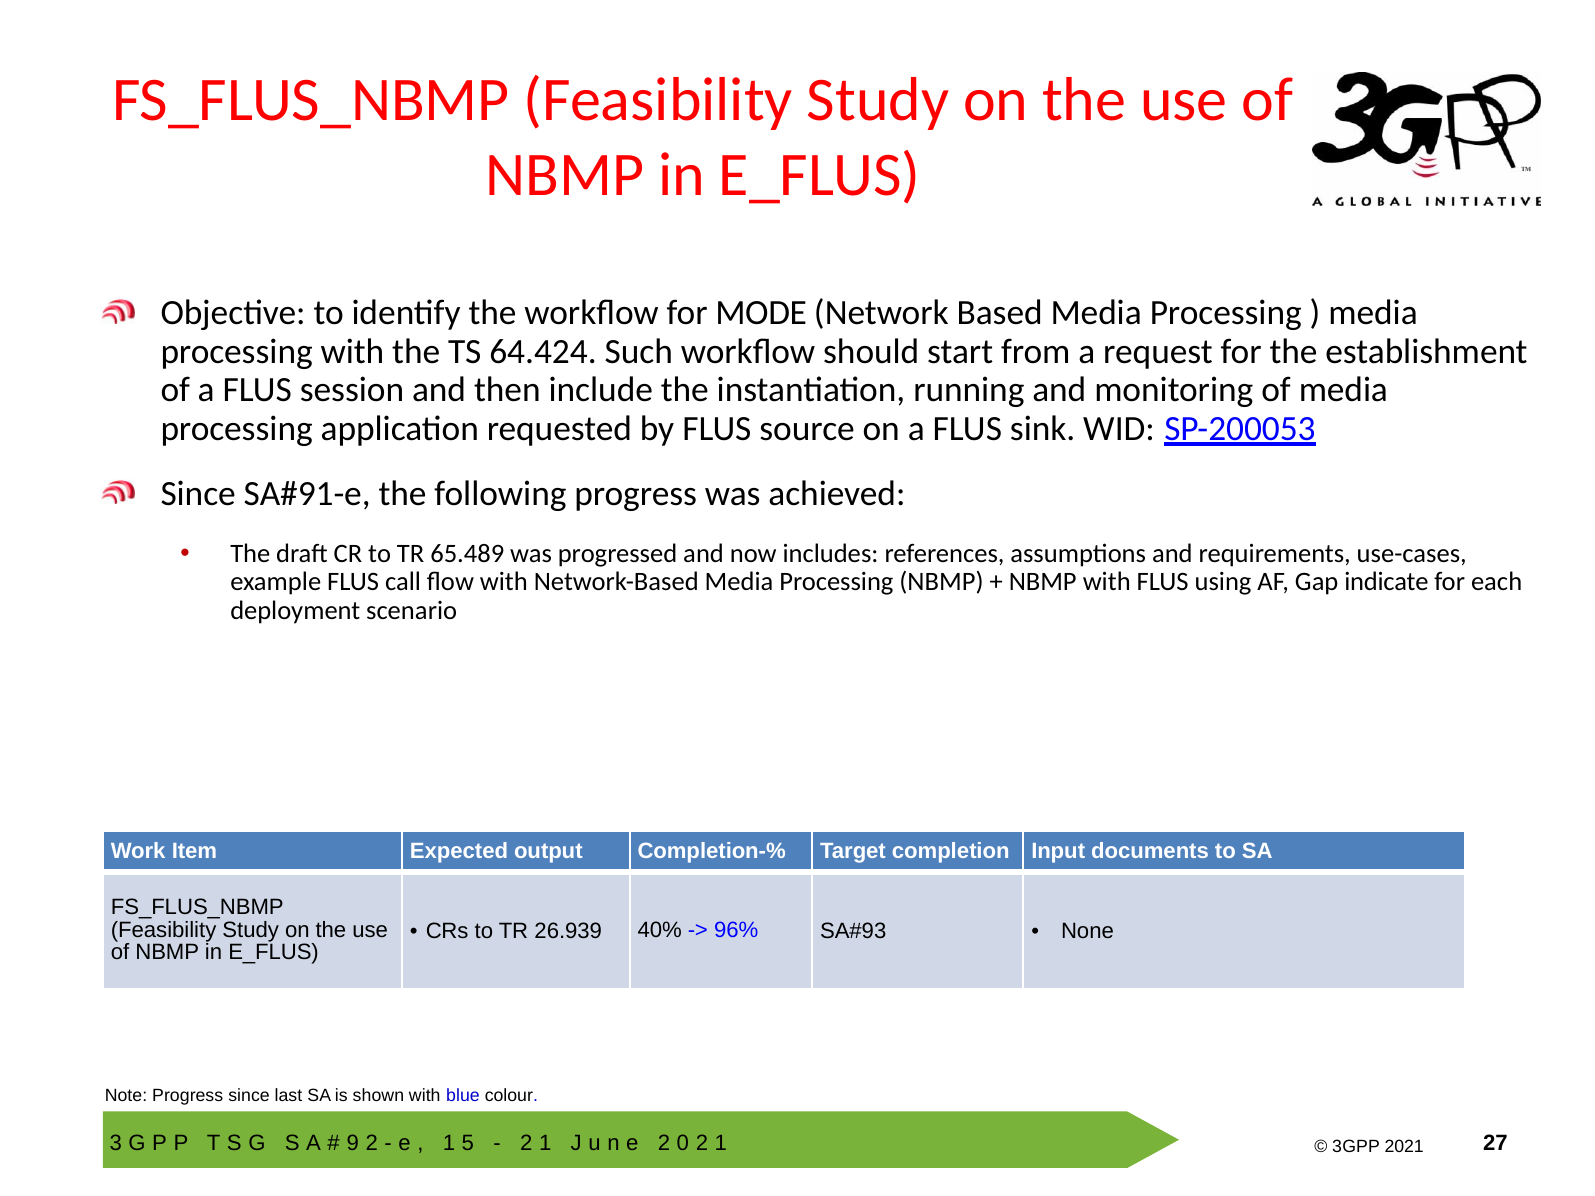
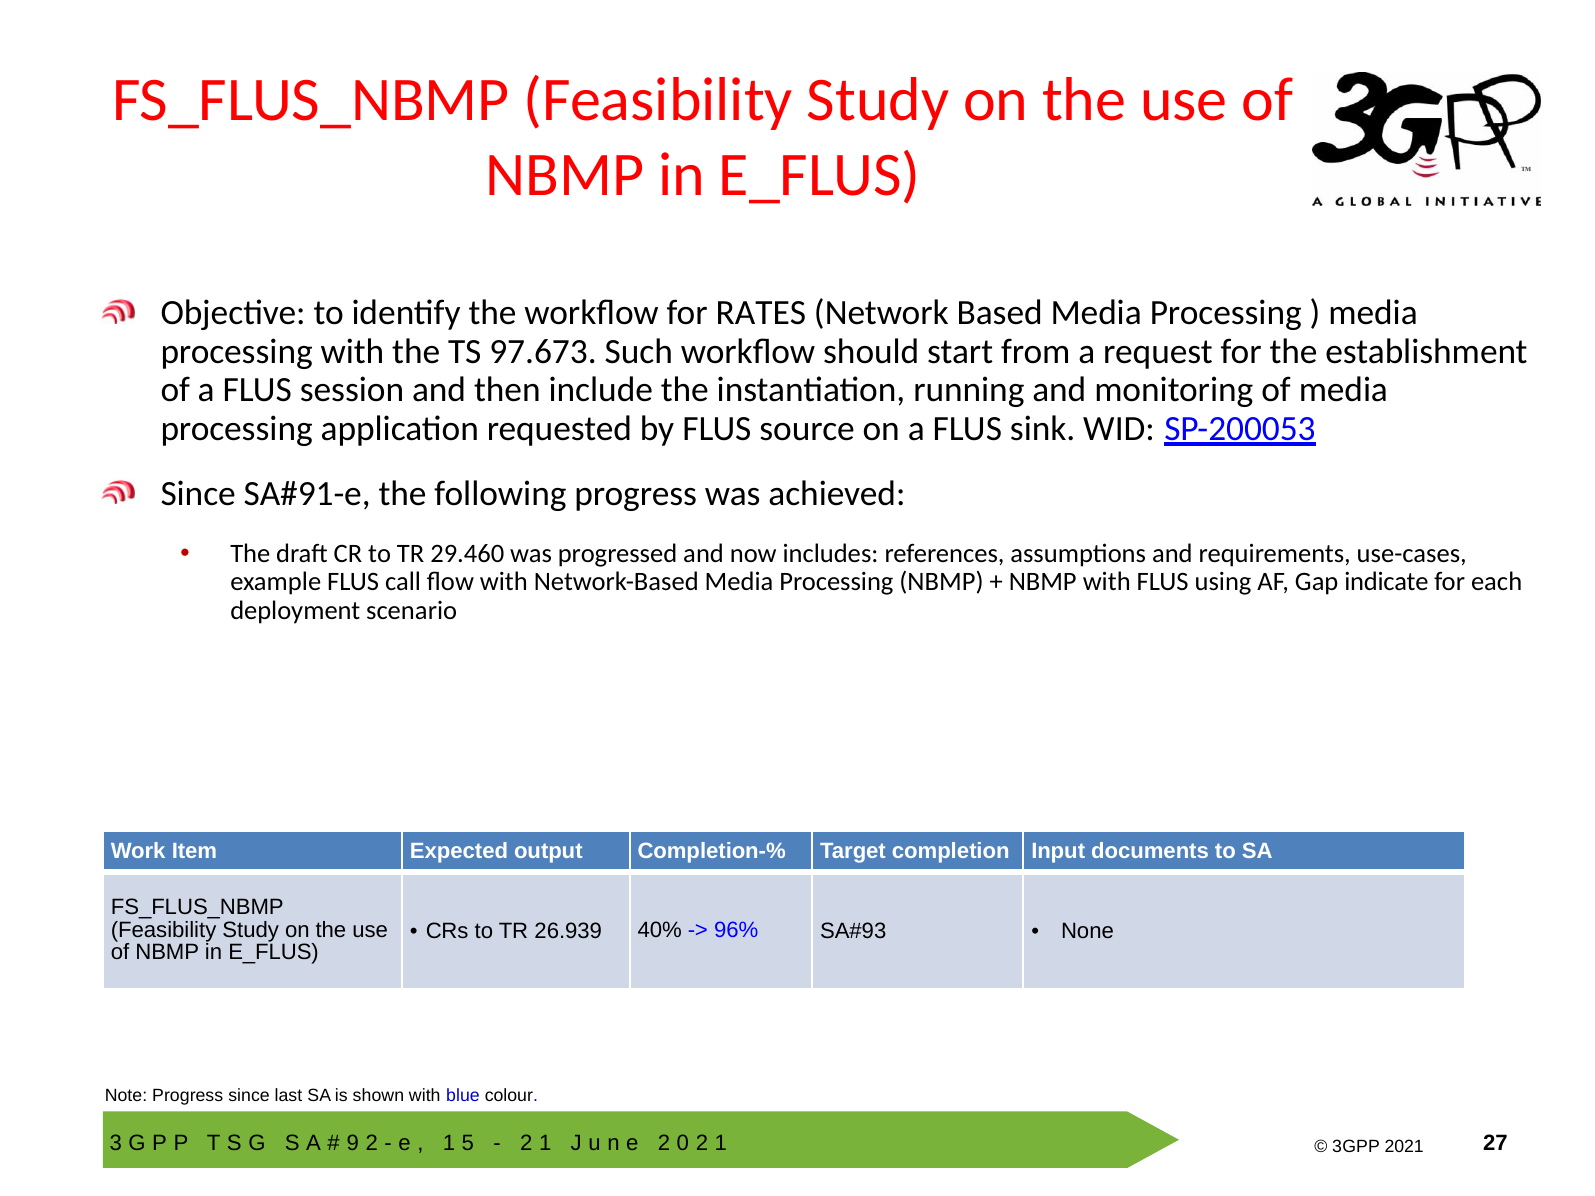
MODE: MODE -> RATES (761, 313)
64.424: 64.424 -> 97.673 (543, 351)
65.489: 65.489 -> 29.460 (467, 554)
